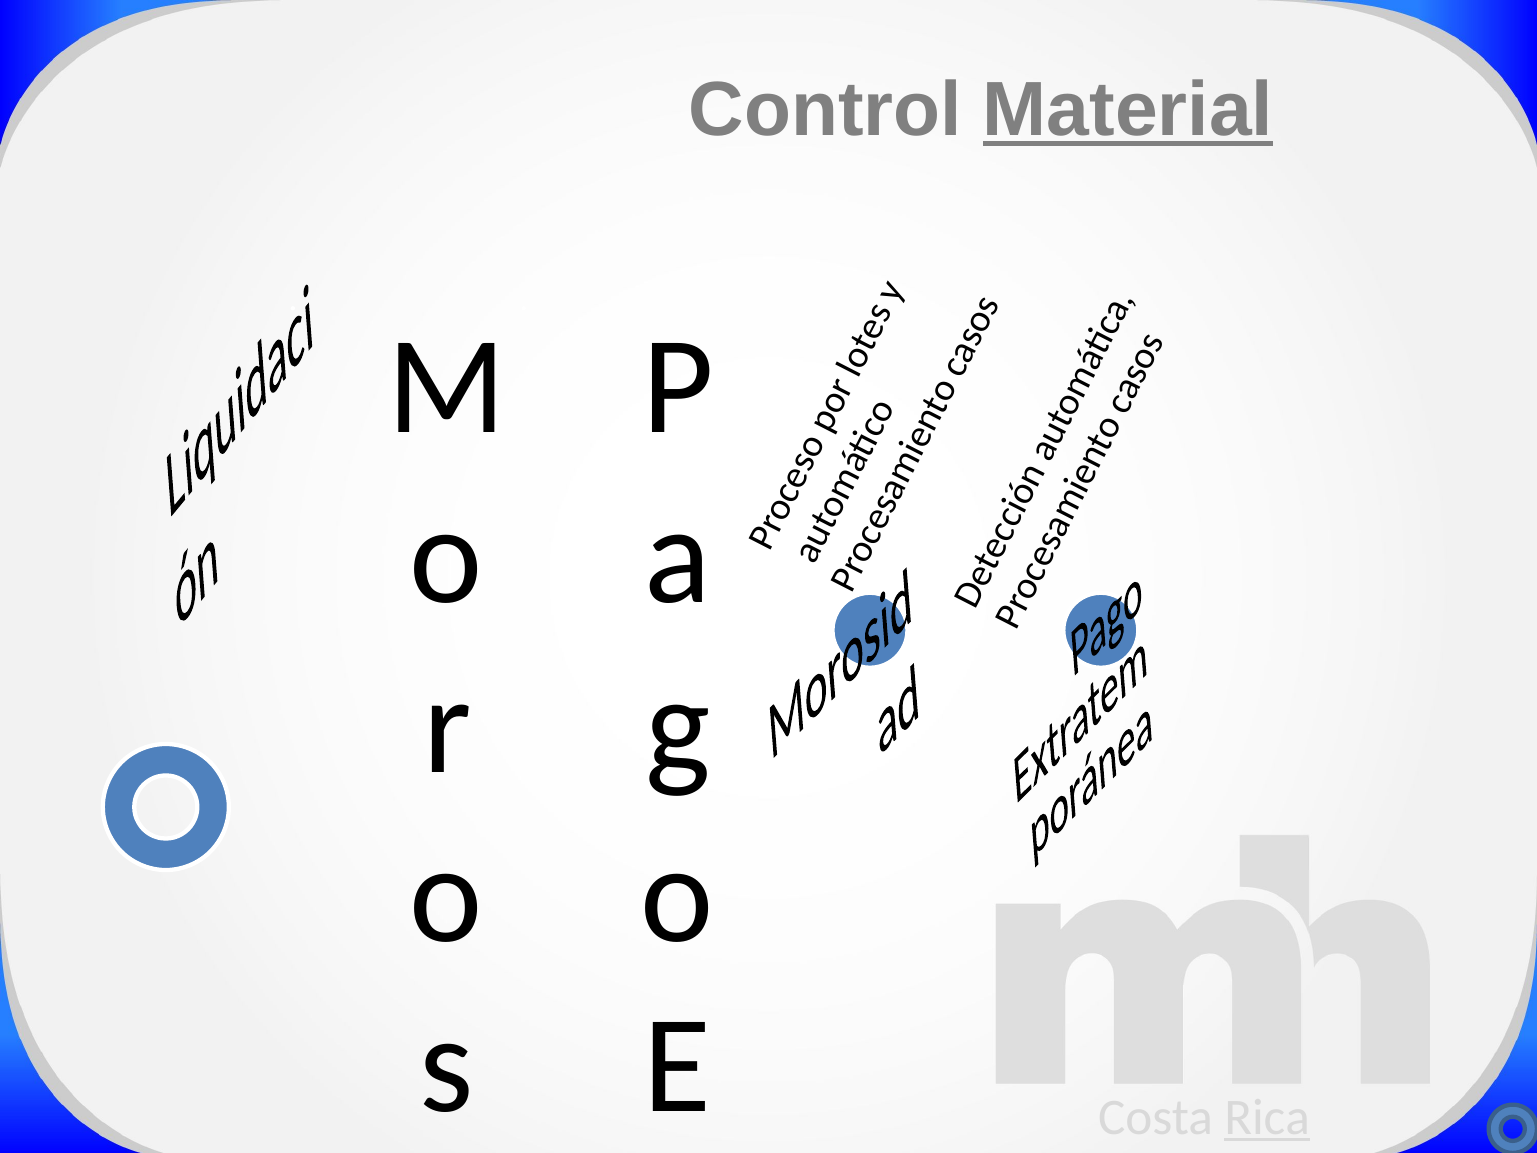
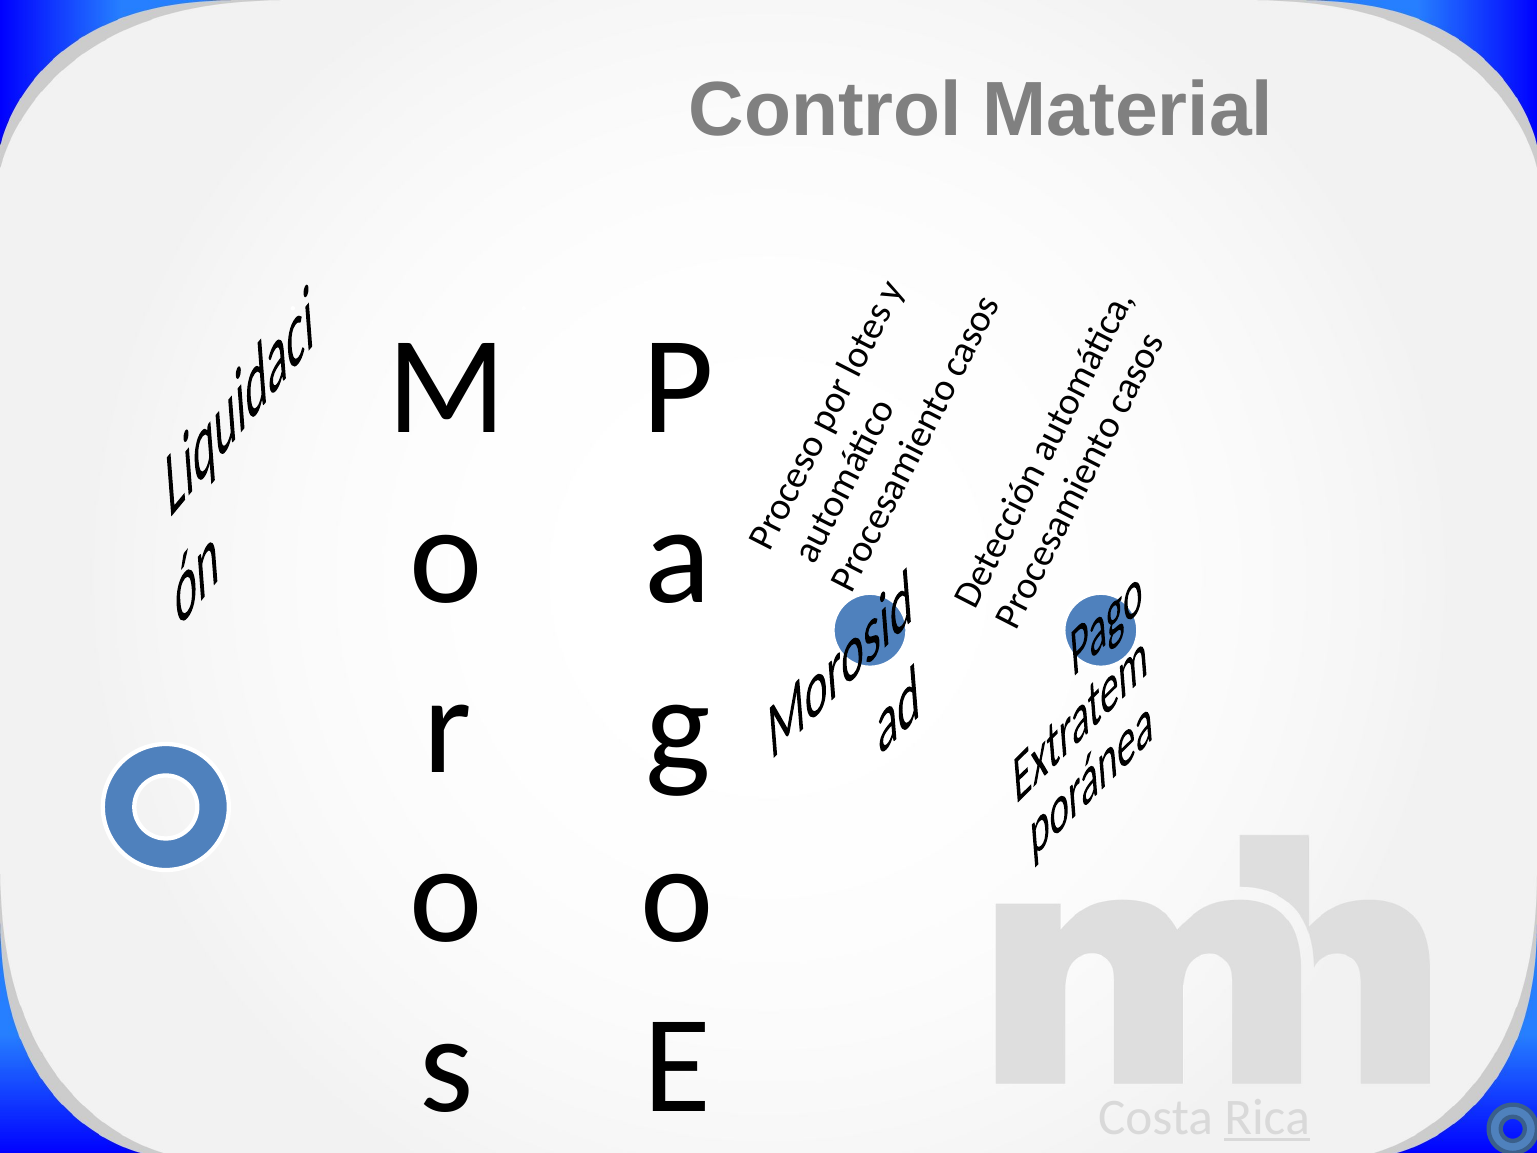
Material underline: present -> none (1128, 110)
